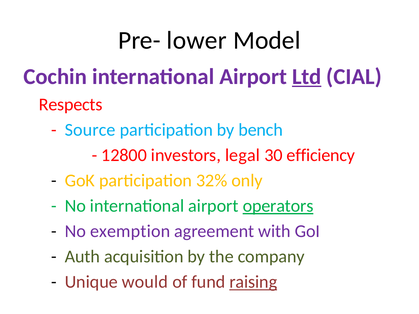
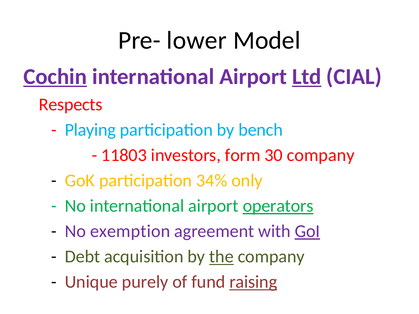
Cochin underline: none -> present (55, 77)
Source: Source -> Playing (90, 130)
12800: 12800 -> 11803 (124, 155)
legal: legal -> form (243, 155)
30 efficiency: efficiency -> company (321, 155)
32%: 32% -> 34% (212, 181)
GoI underline: none -> present (307, 231)
Auth: Auth -> Debt (83, 257)
the underline: none -> present (221, 257)
would: would -> purely (145, 282)
